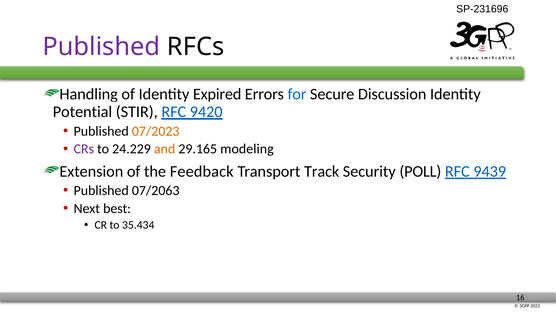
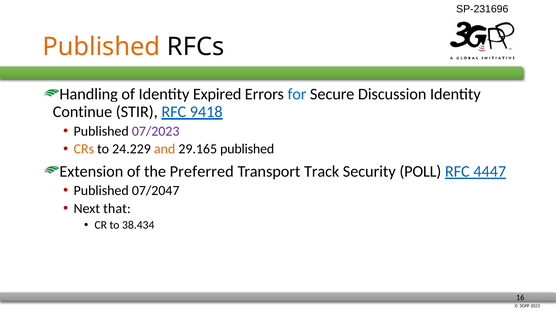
Published colour: purple -> orange (101, 47)
Potential: Potential -> Continue (83, 112)
9420: 9420 -> 9418 (206, 112)
07/2023 colour: orange -> purple (156, 131)
CRs colour: purple -> orange (84, 149)
29.165 modeling: modeling -> published (247, 149)
Feedback: Feedback -> Preferred (202, 171)
9439: 9439 -> 4447 (490, 171)
07/2063: 07/2063 -> 07/2047 (156, 190)
best: best -> that (117, 208)
35.434: 35.434 -> 38.434 (138, 225)
